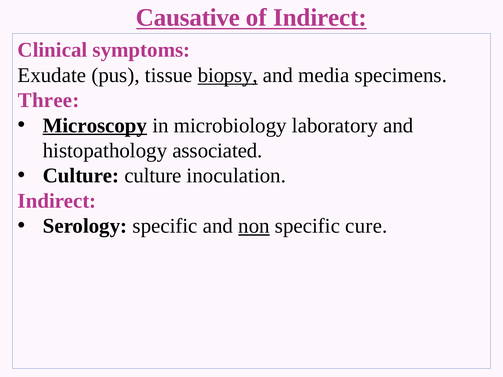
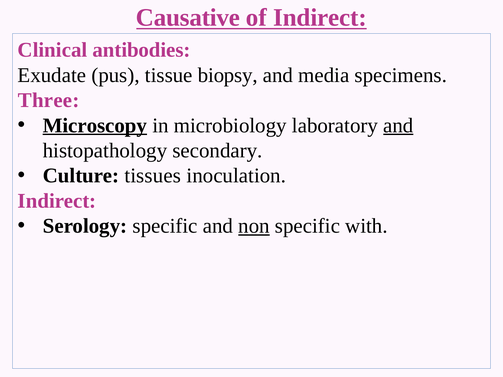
symptoms: symptoms -> antibodies (141, 50)
biopsy underline: present -> none (228, 75)
and underline: none -> present (398, 126)
associated: associated -> secondary (217, 151)
Culture culture: culture -> tissues (153, 176)
cure: cure -> with (366, 226)
